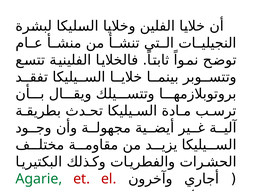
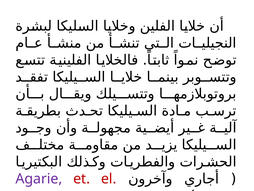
Agarie colour: green -> purple (39, 178)
